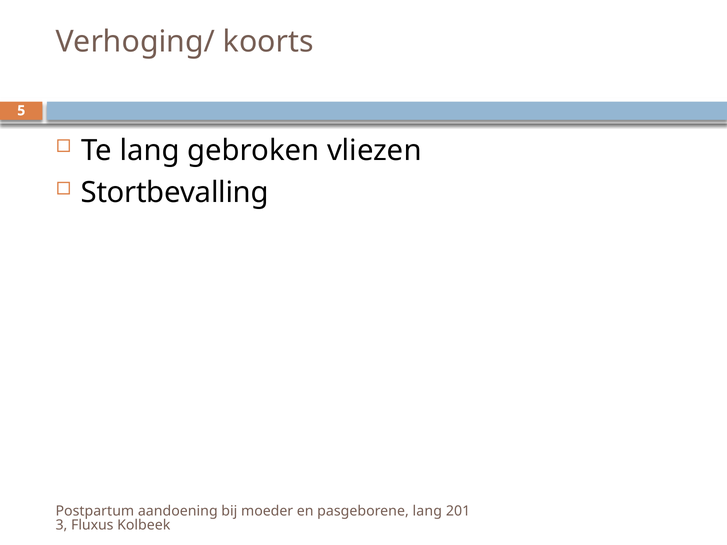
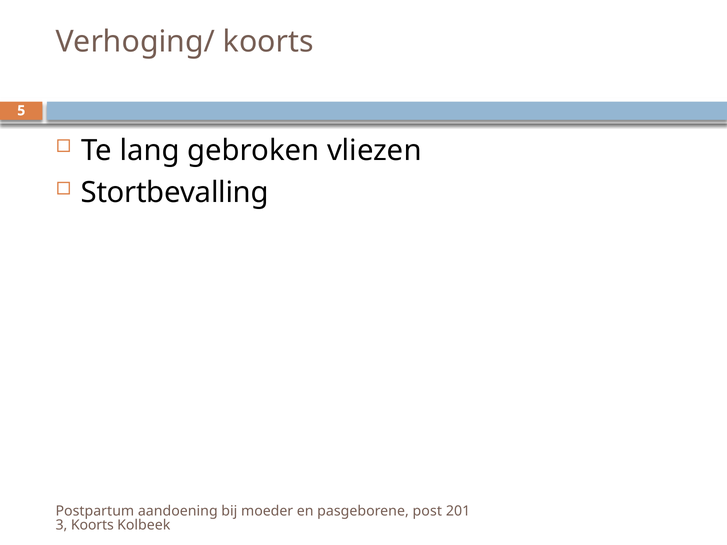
pasgeborene lang: lang -> post (427, 511)
Fluxus: Fluxus -> Koorts (92, 525)
